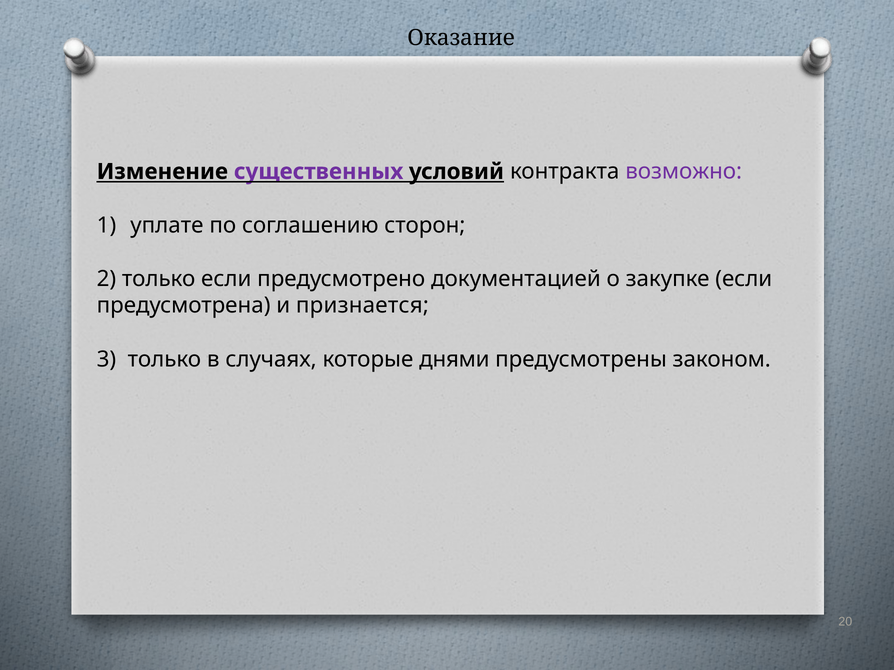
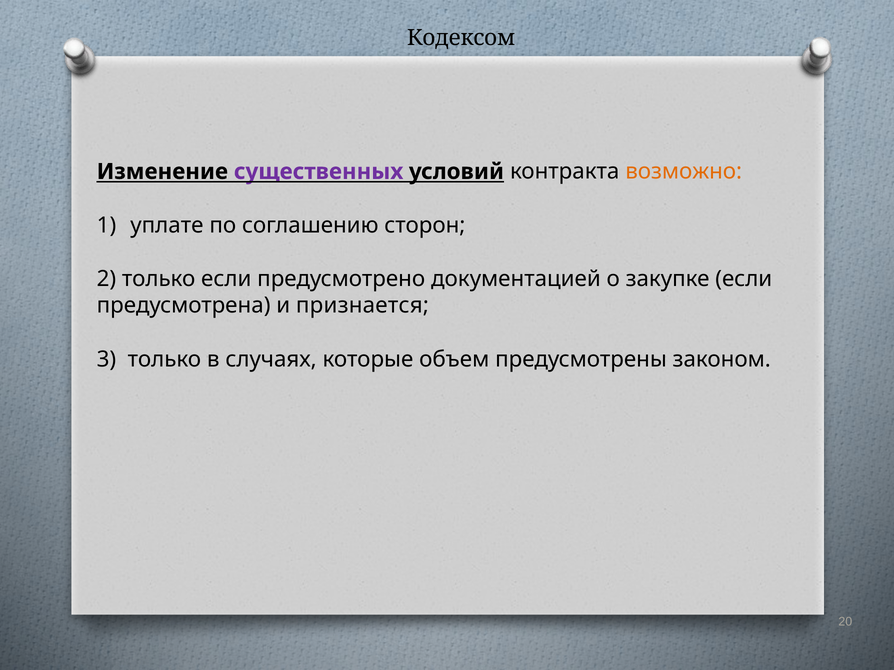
Оказание: Оказание -> Кодексом (461, 38)
возможно colour: purple -> orange (684, 172)
днями: днями -> объем (454, 359)
